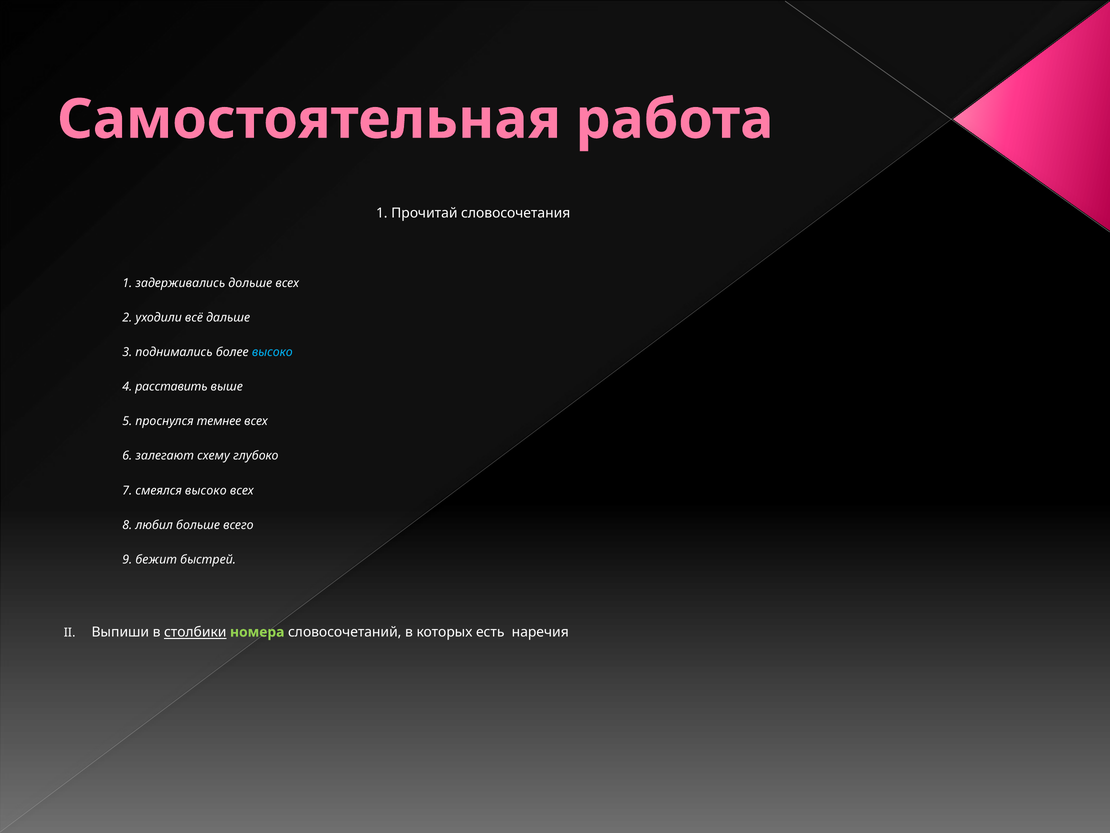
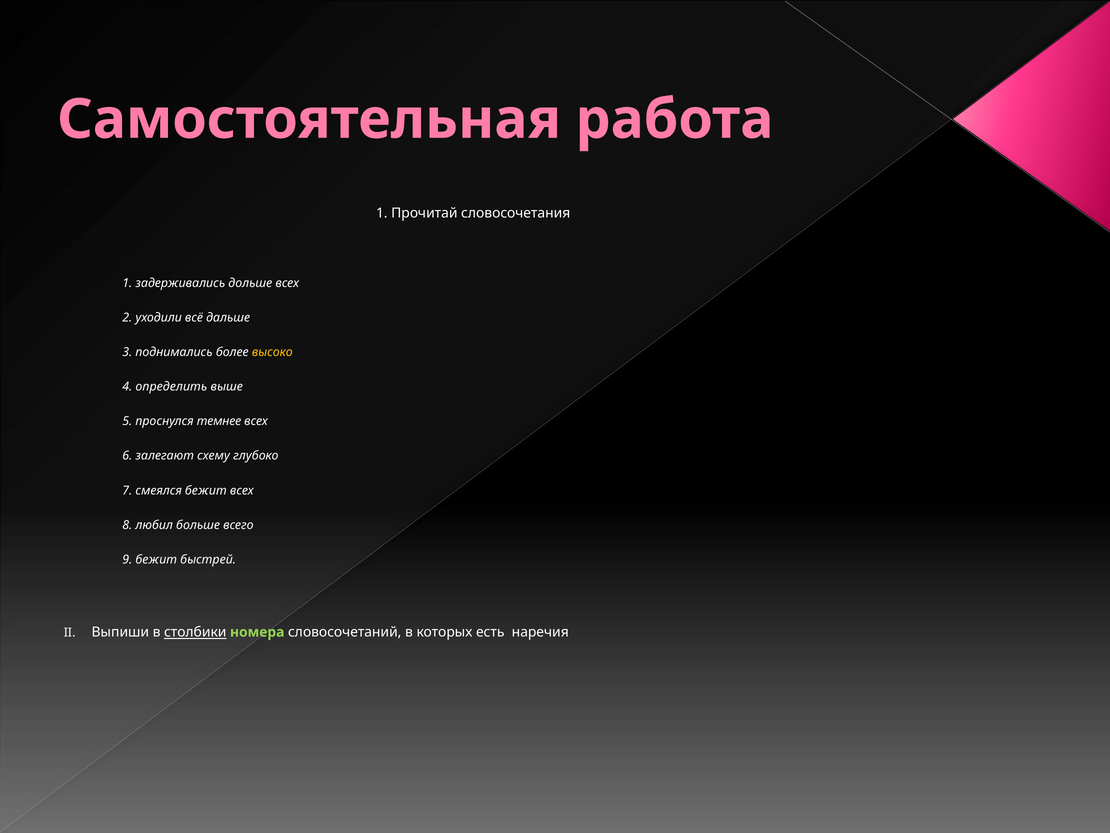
высоко colour: light blue -> yellow (272, 352)
расставить: расставить -> определить (171, 387)
смеялся высоко: высоко -> бежит (206, 490)
